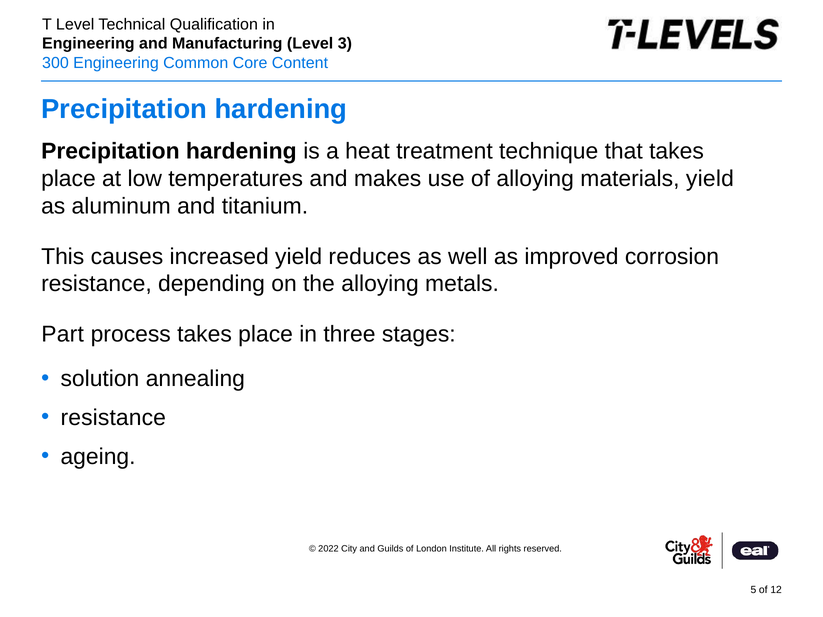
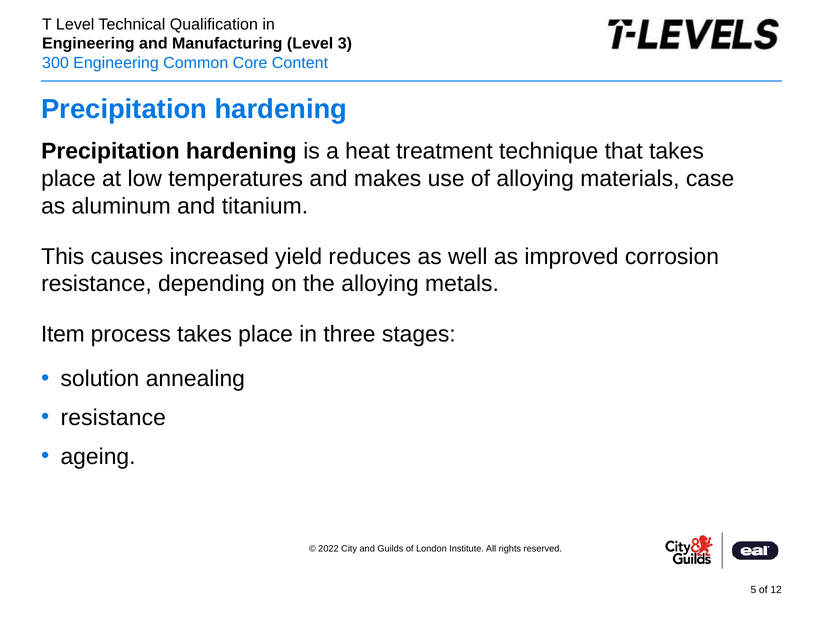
materials yield: yield -> case (710, 179)
Part: Part -> Item (63, 334)
